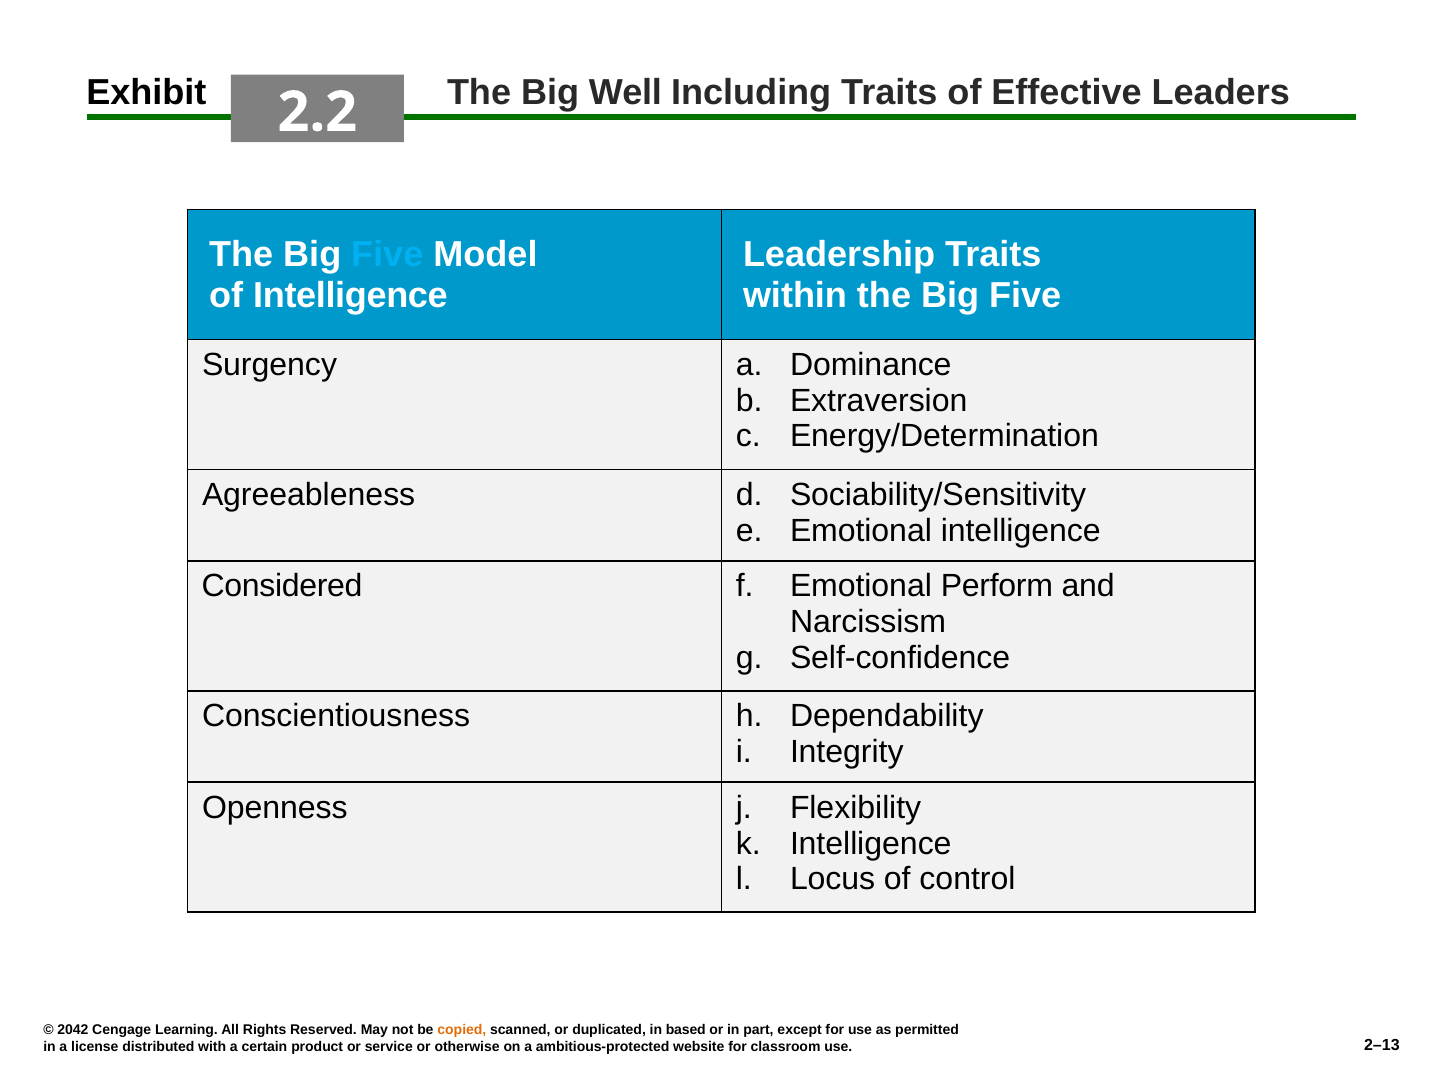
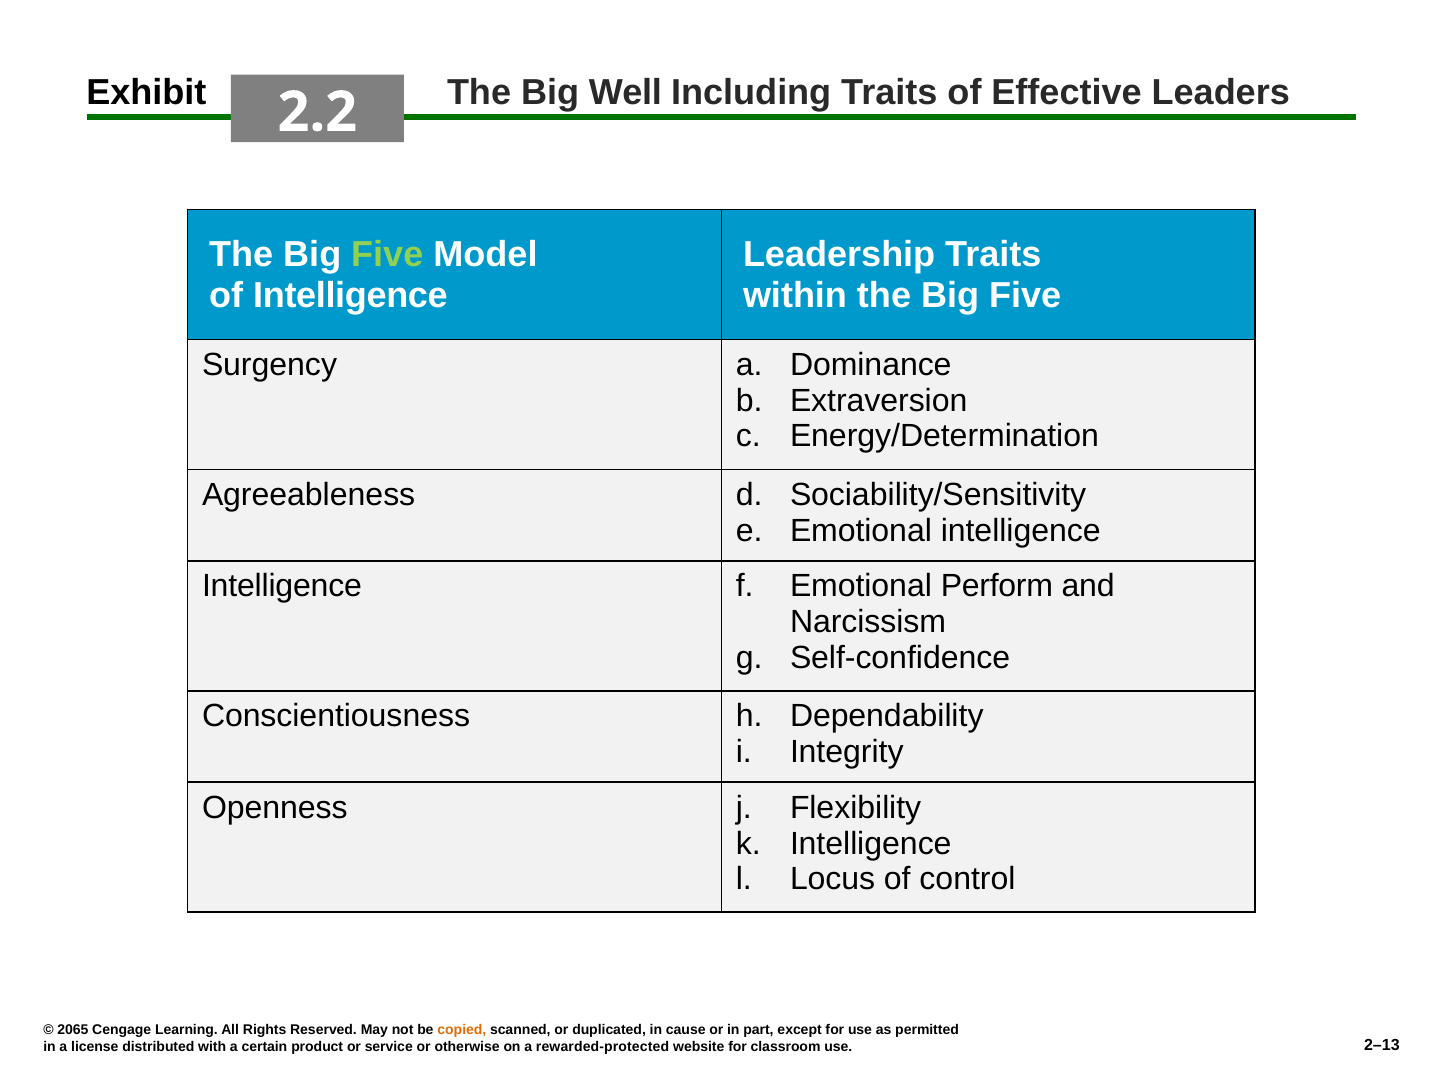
Five colour: light blue -> light green (387, 255)
Considered: Considered -> Intelligence (282, 586)
2042: 2042 -> 2065 (73, 1029)
based: based -> cause (686, 1029)
ambitious-protected: ambitious-protected -> rewarded-protected (603, 1046)
